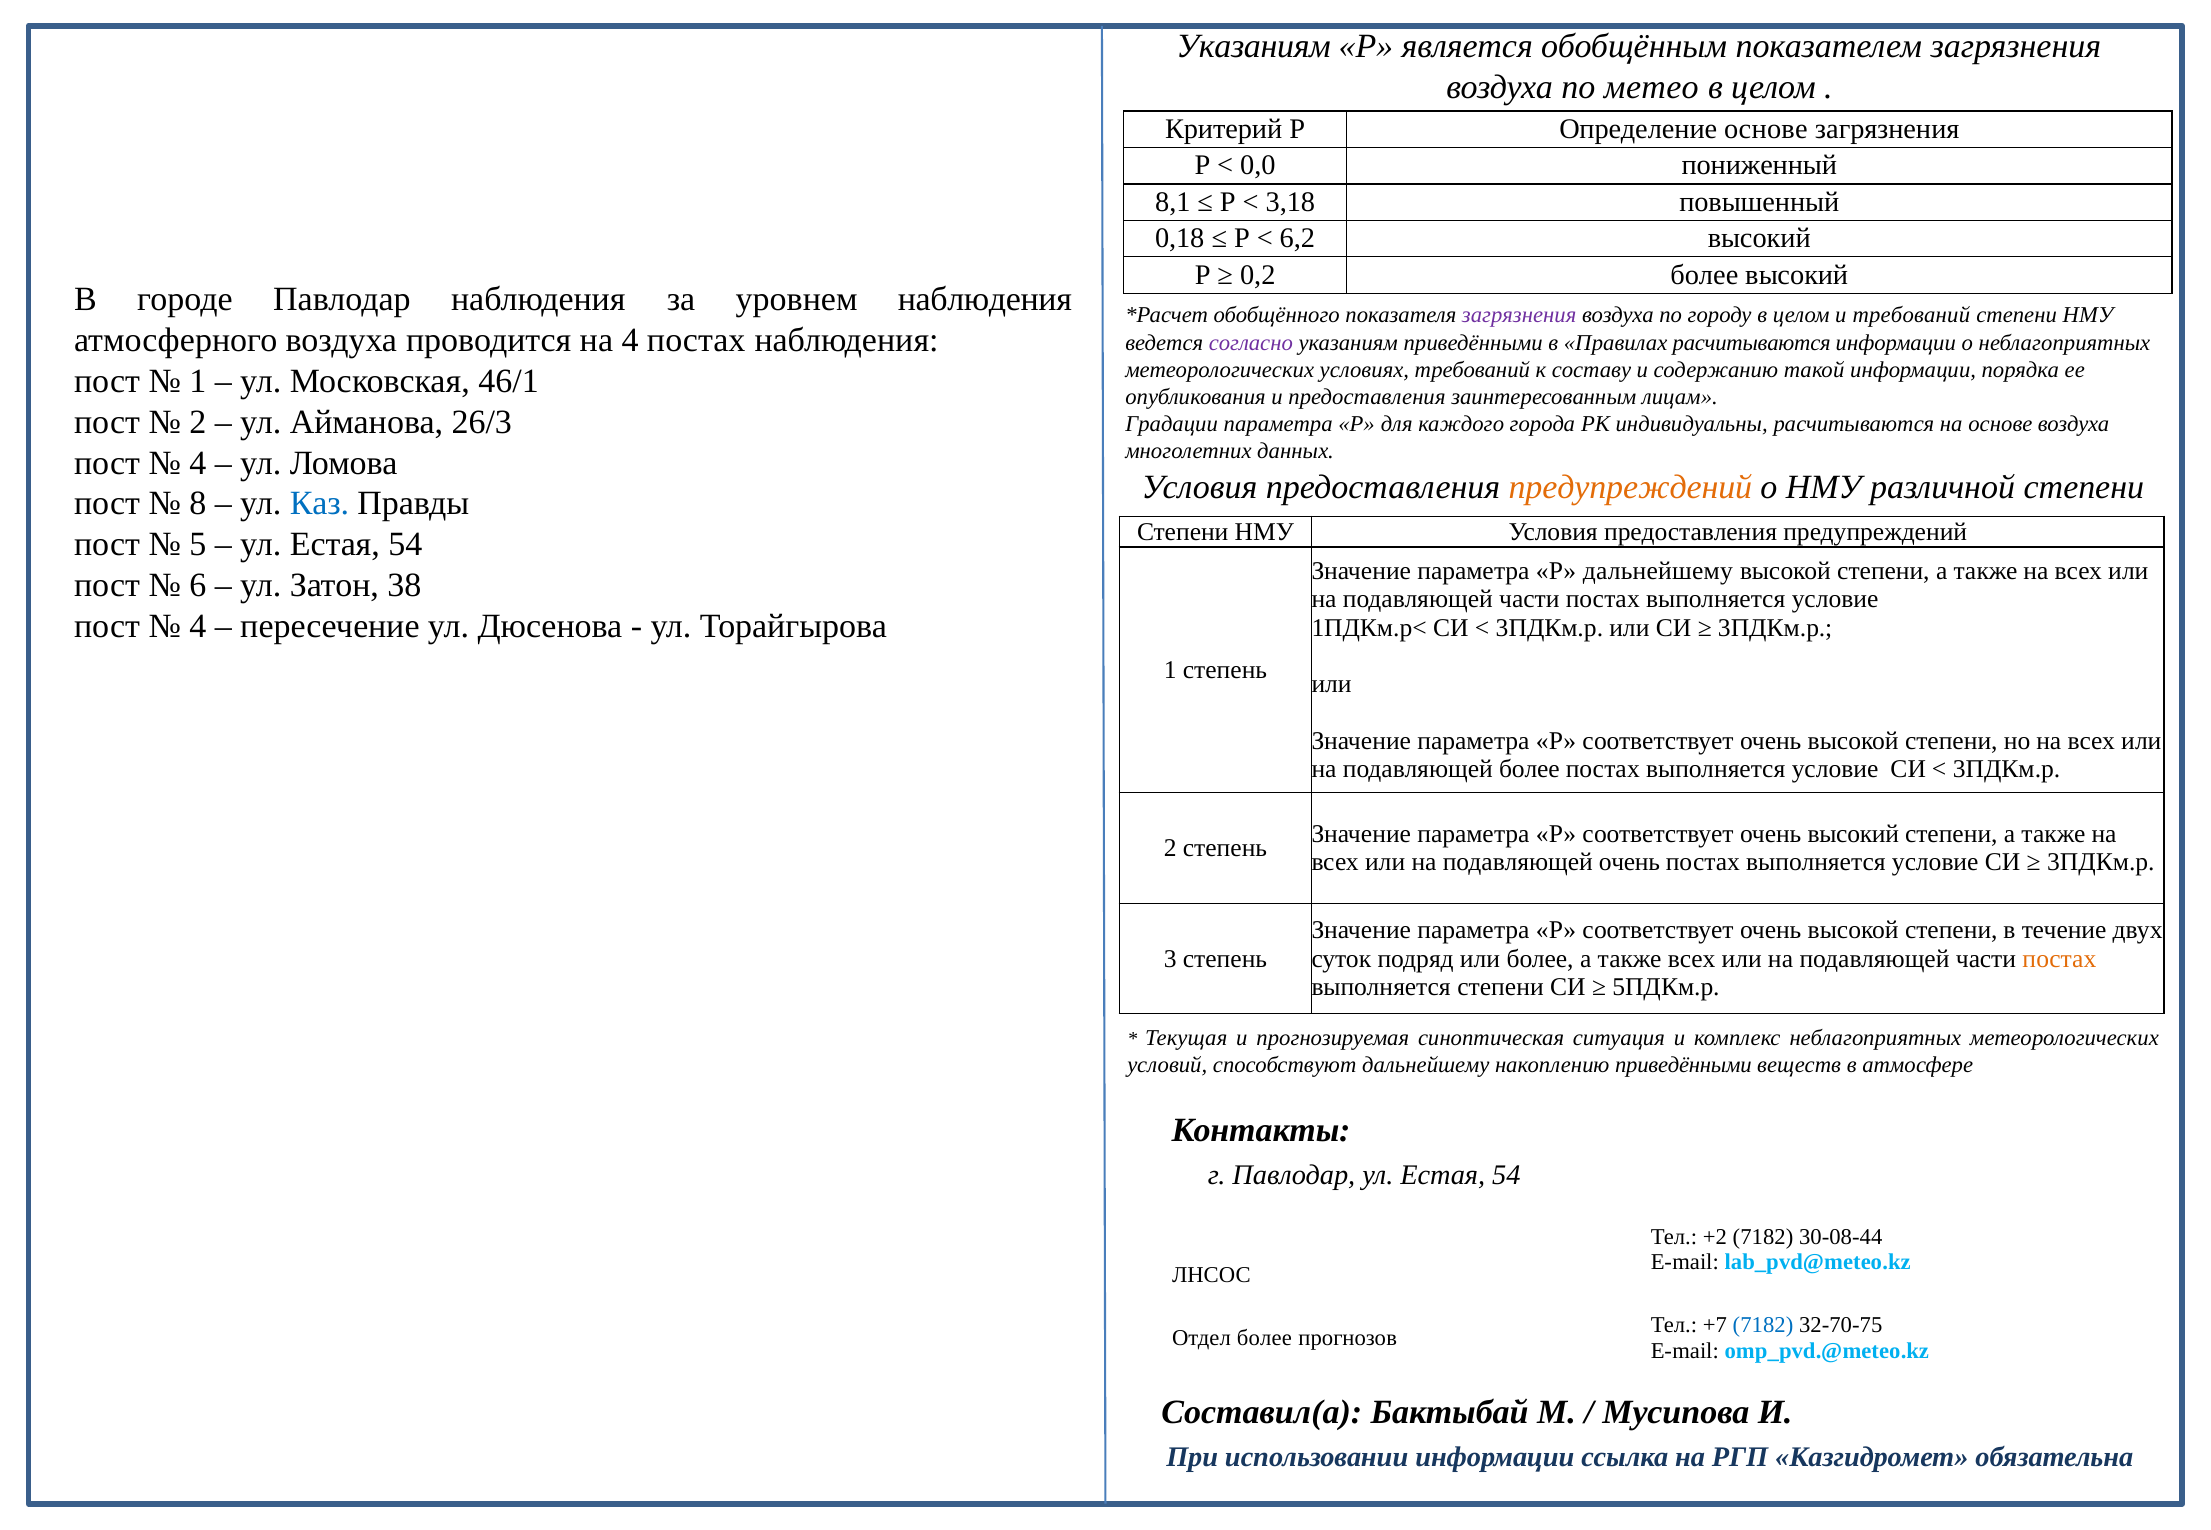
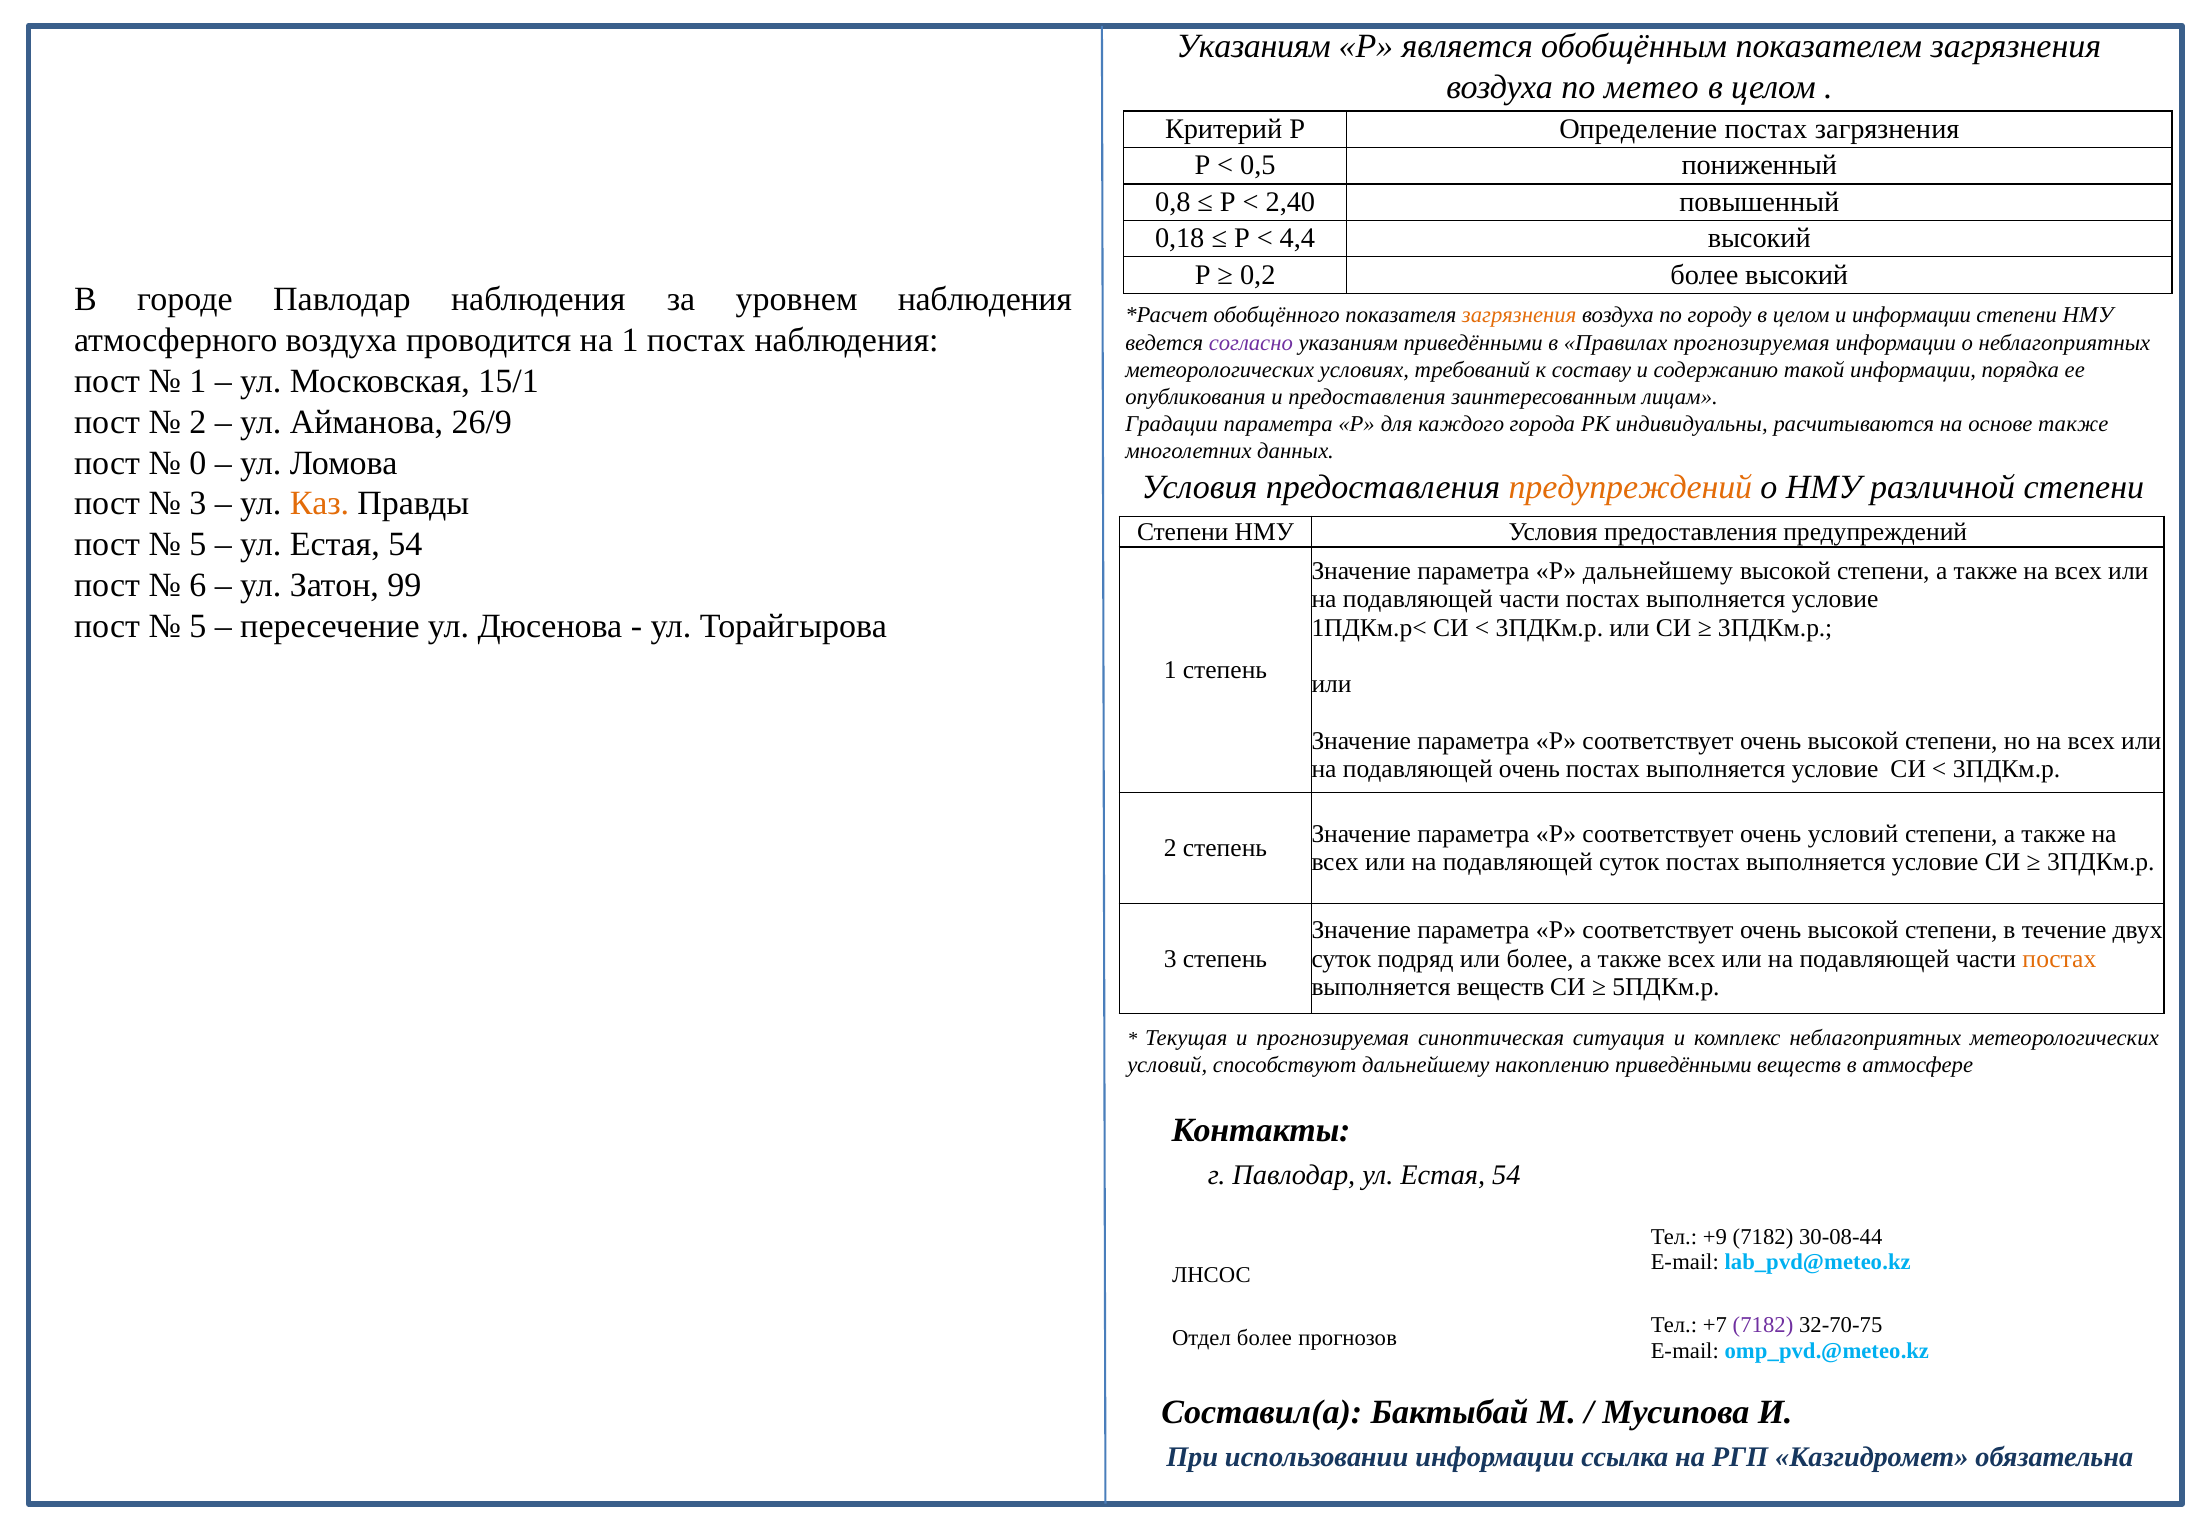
Определение основе: основе -> постах (1766, 129)
0,0: 0,0 -> 0,5 (1258, 165)
8,1: 8,1 -> 0,8 (1173, 202)
3,18: 3,18 -> 2,40 (1290, 202)
6,2: 6,2 -> 4,4 (1297, 238)
загрязнения colour: purple -> orange (1519, 316)
и требований: требований -> информации (1912, 316)
на 4: 4 -> 1 (630, 341)
Правилах расчитываются: расчитываются -> прогнозируемая (1751, 343)
46/1: 46/1 -> 15/1 (509, 381)
26/3: 26/3 -> 26/9 (482, 422)
основе воздуха: воздуха -> также (2073, 424)
4: 4 -> 0 (198, 463)
8: 8 -> 3 (198, 504)
Каз colour: blue -> orange (319, 504)
38: 38 -> 99 (404, 586)
4: 4 -> 5 (198, 626)
подавляющей более: более -> очень (1529, 769)
очень высокий: высокий -> условий (1853, 834)
подавляющей очень: очень -> суток (1629, 863)
выполняется степени: степени -> веществ (1501, 987)
+2: +2 -> +9 (1715, 1238)
7182 colour: blue -> purple (1763, 1326)
